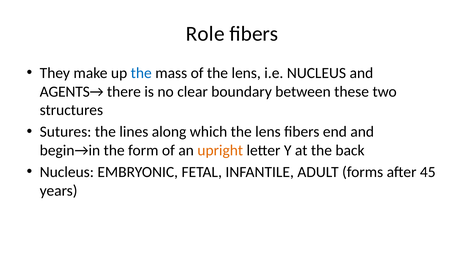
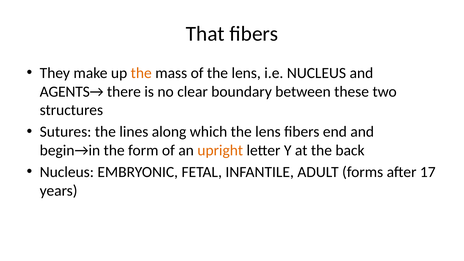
Role: Role -> That (205, 34)
the colour: blue -> orange (141, 73)
45: 45 -> 17 (428, 172)
